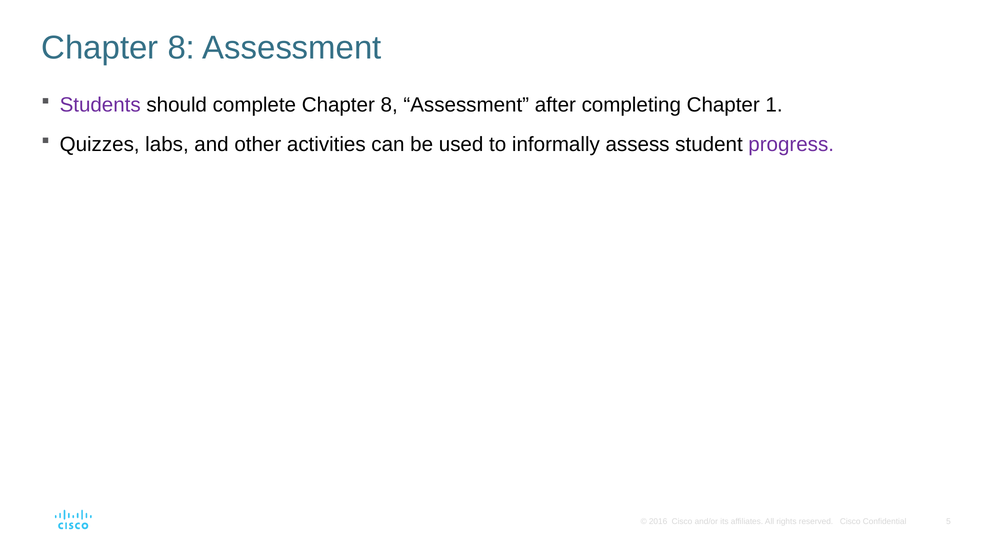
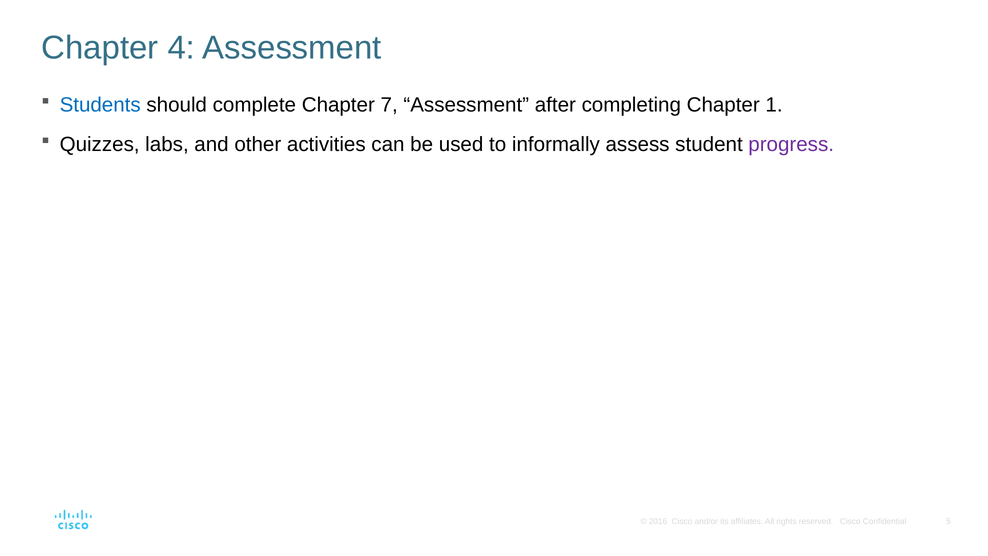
8: 8 -> 4 (181, 48)
Students colour: purple -> blue (100, 105)
complete Chapter 8: 8 -> 7 (389, 105)
